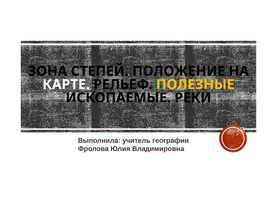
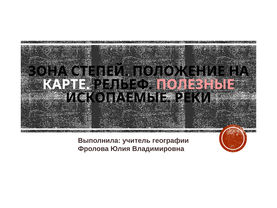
ПОЛЕЗНЫЕ colour: yellow -> pink (195, 84)
